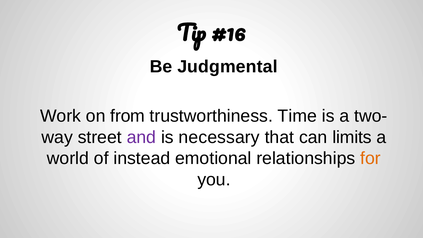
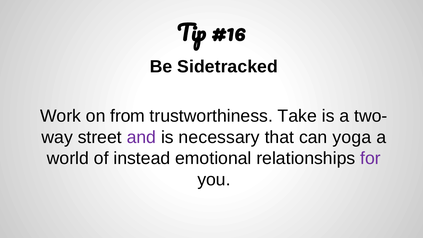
Judgmental: Judgmental -> Sidetracked (228, 67)
Time: Time -> Take (297, 116)
limits: limits -> yoga (352, 137)
for colour: orange -> purple (370, 158)
